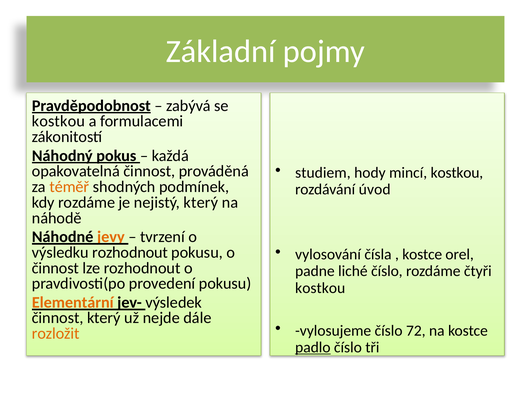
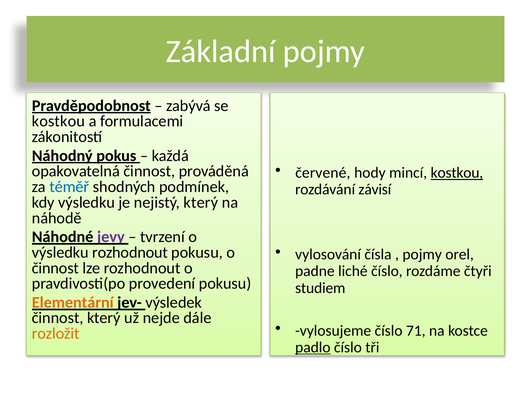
studiem: studiem -> červené (323, 173)
kostkou underline: none -> present (457, 173)
téměř colour: orange -> blue (69, 187)
úvod: úvod -> závisí (375, 190)
kdy rozdáme: rozdáme -> výsledku (87, 203)
jevy colour: orange -> purple (111, 237)
kostce: kostce -> pojmy (422, 255)
kostkou: kostkou -> studiem (320, 288)
72: 72 -> 71 (416, 331)
